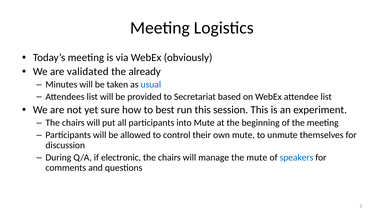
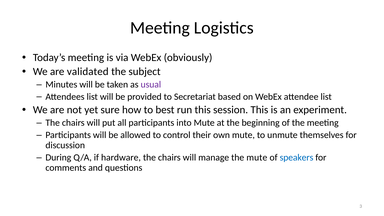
already: already -> subject (145, 72)
usual colour: blue -> purple (151, 85)
electronic: electronic -> hardware (121, 158)
